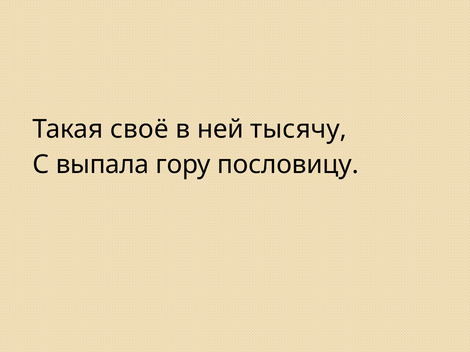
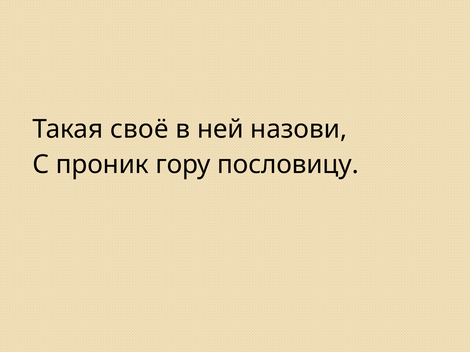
тысячу: тысячу -> назови (299, 129)
выпала: выпала -> проник (102, 165)
